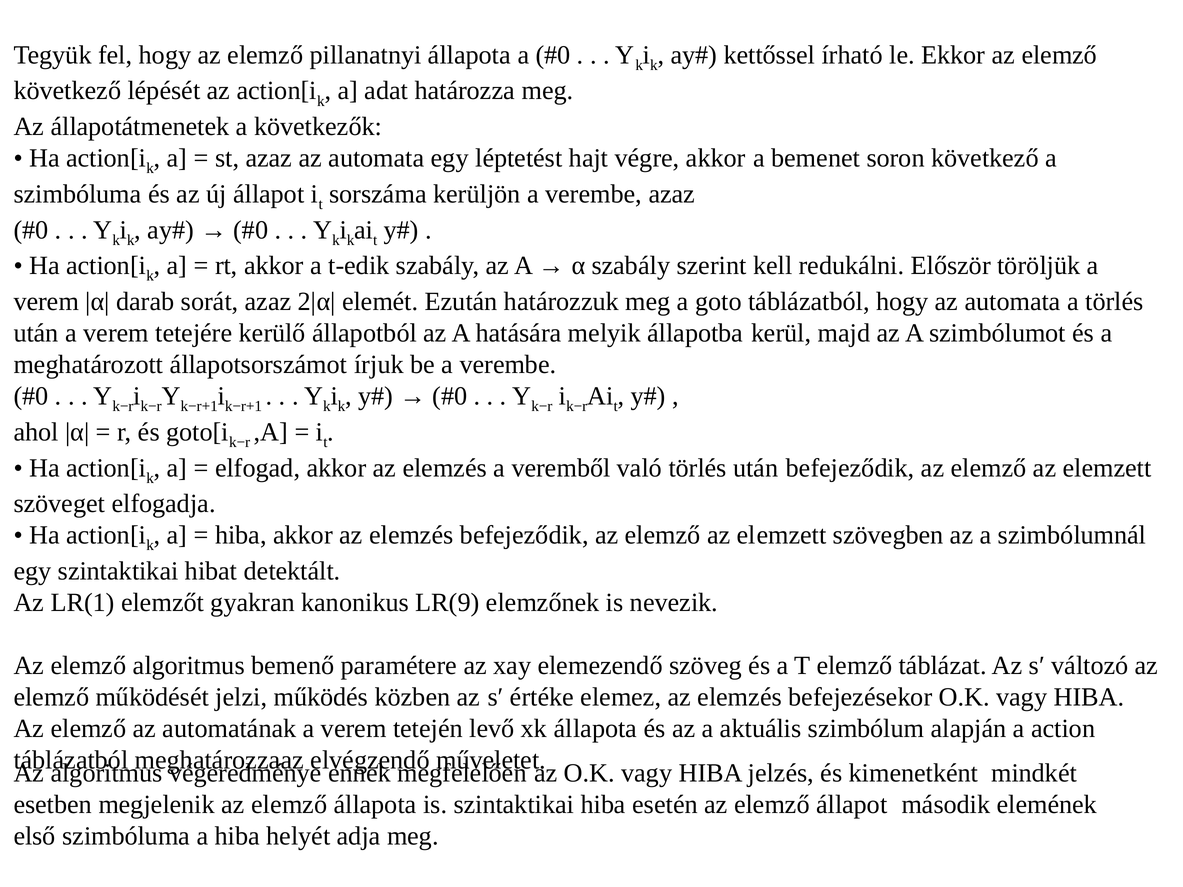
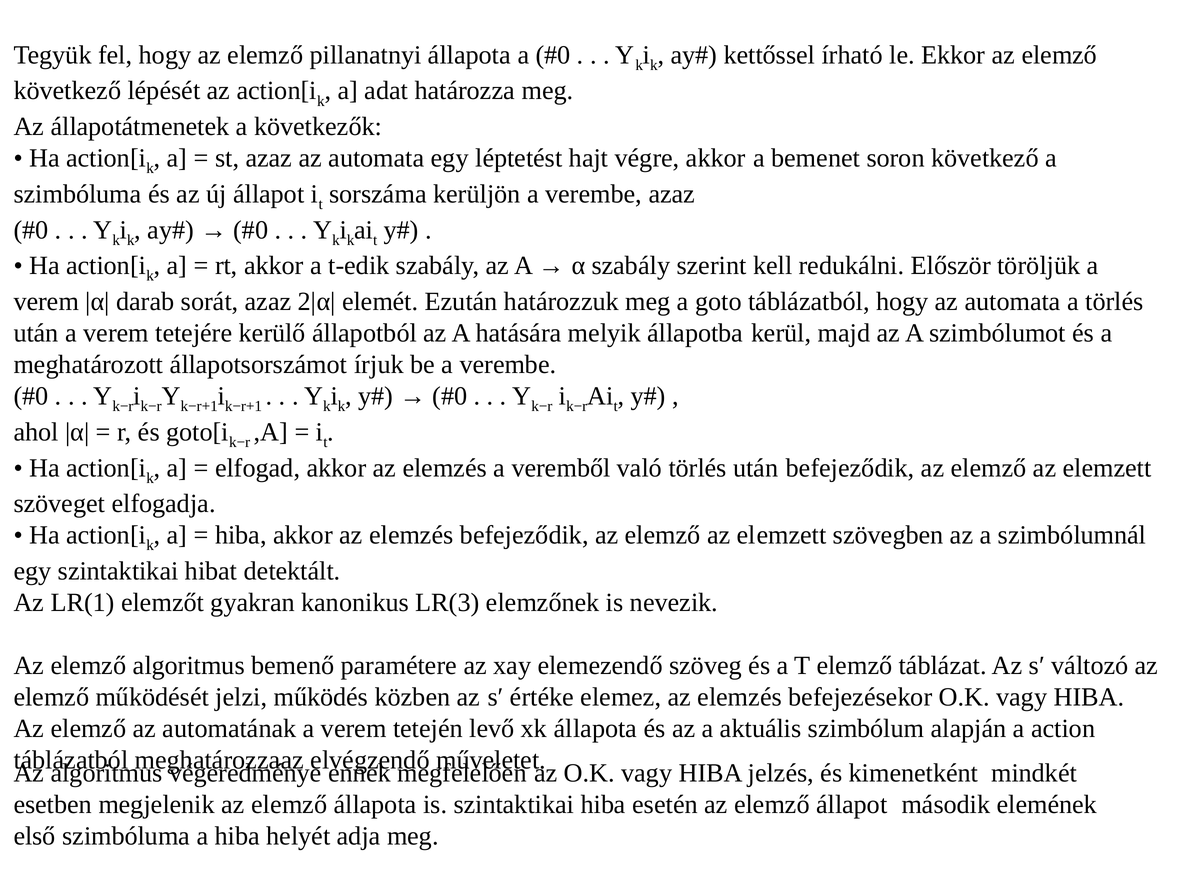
LR(9: LR(9 -> LR(3 (448, 603)
